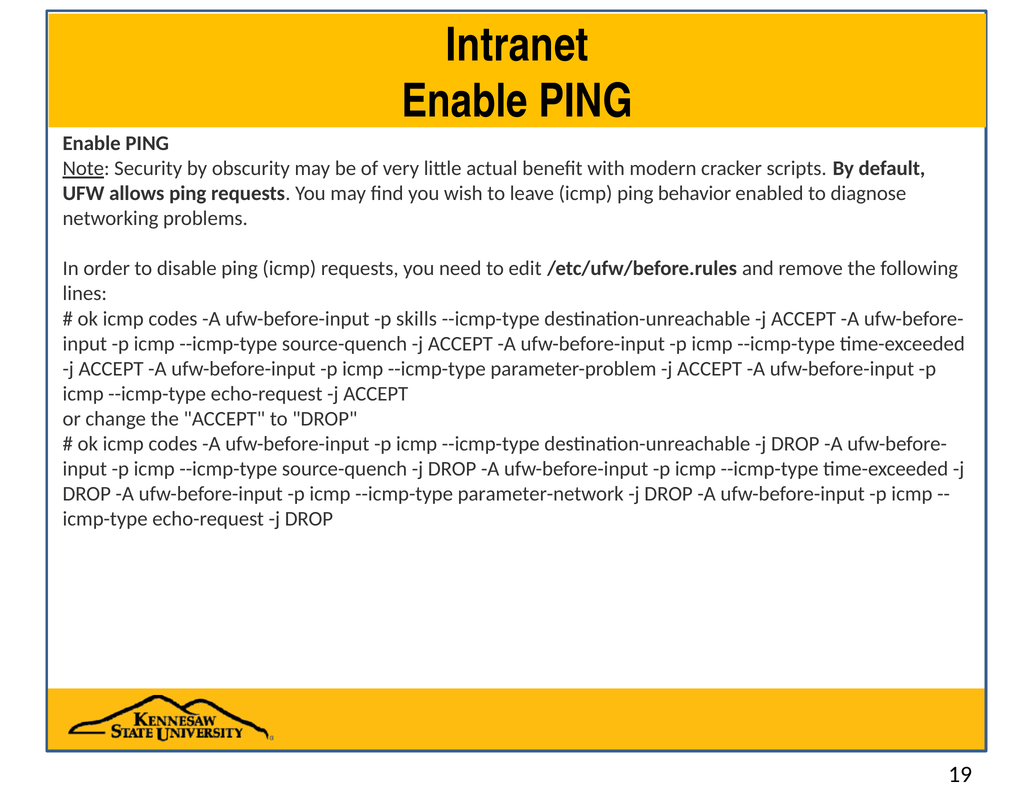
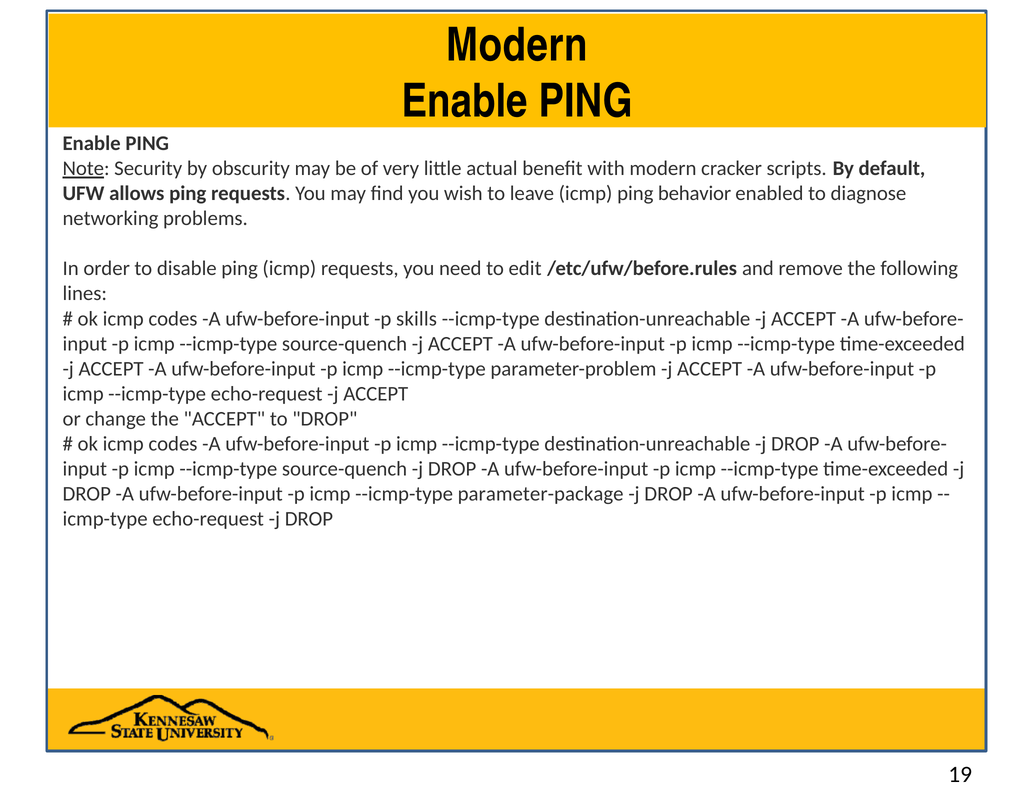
Intranet: Intranet -> Modern (517, 45)
parameter-network: parameter-network -> parameter-package (541, 494)
